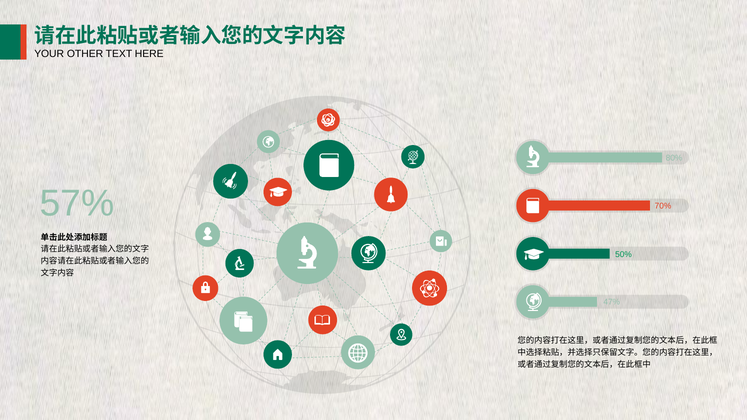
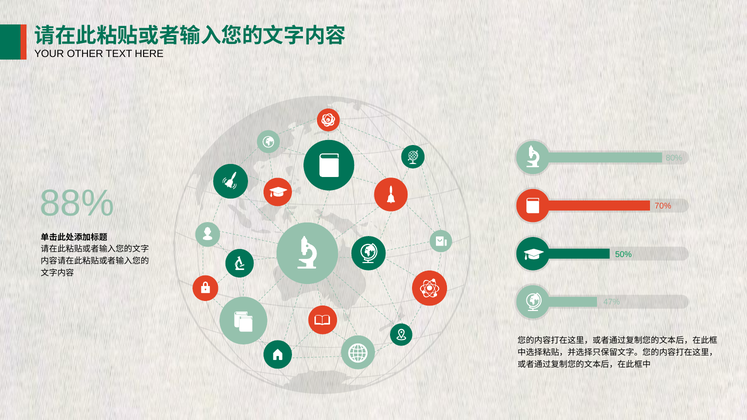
57%: 57% -> 88% (77, 203)
